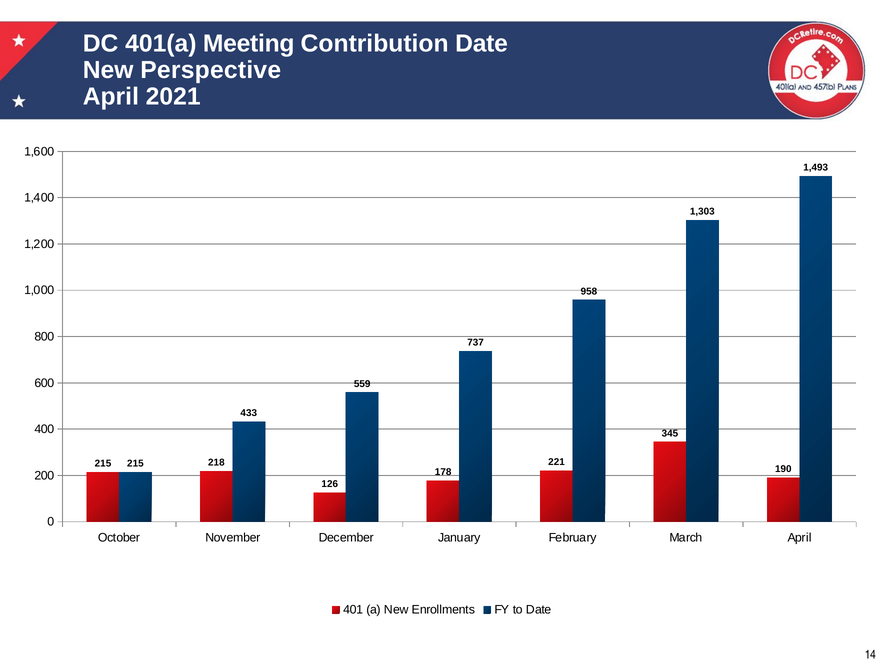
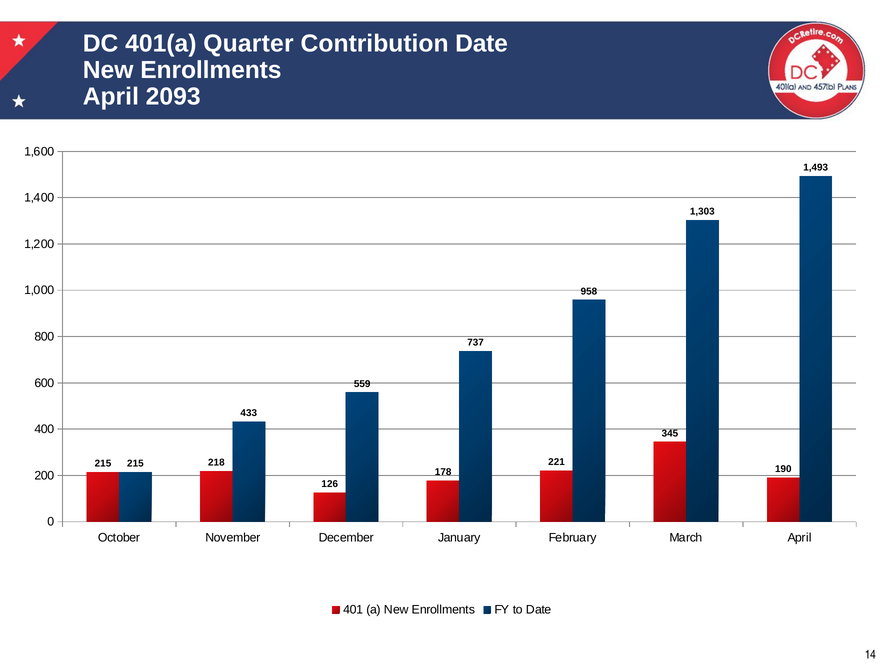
Meeting: Meeting -> Quarter (248, 43)
Perspective: Perspective -> Enrollments (211, 70)
2021: 2021 -> 2093 (173, 97)
